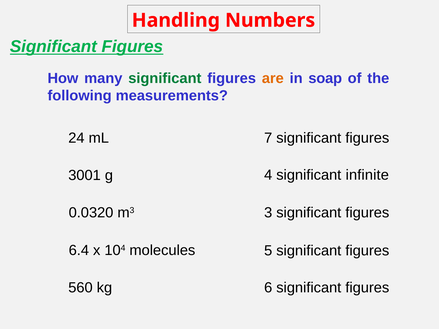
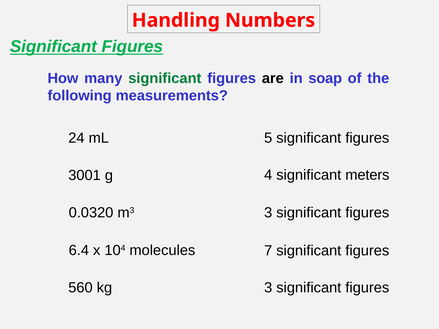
are colour: orange -> black (273, 78)
7: 7 -> 5 (268, 138)
infinite: infinite -> meters (367, 175)
5: 5 -> 7 (268, 251)
kg 6: 6 -> 3 (268, 288)
